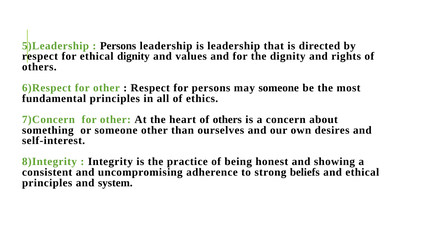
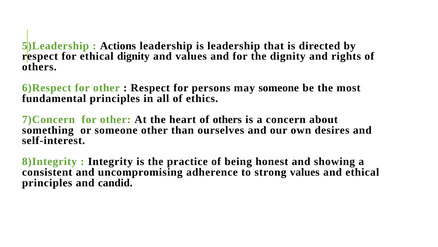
Persons: Persons -> Actions (118, 46)
strong beliefs: beliefs -> values (305, 172)
system: system -> candid (115, 182)
